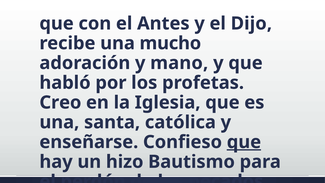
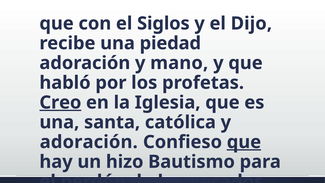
Antes: Antes -> Siglos (163, 23)
mucho: mucho -> piedad (170, 43)
Creo underline: none -> present (60, 102)
enseñarse: enseñarse -> adoración (89, 142)
